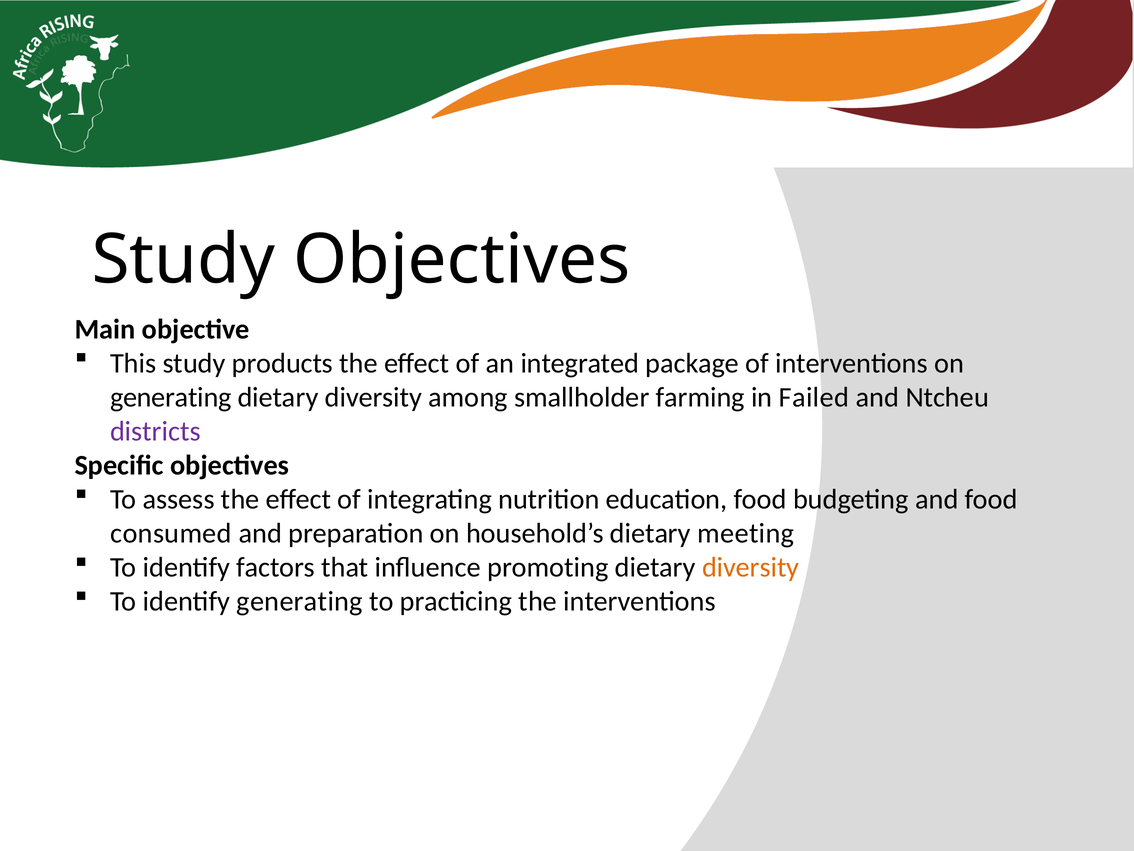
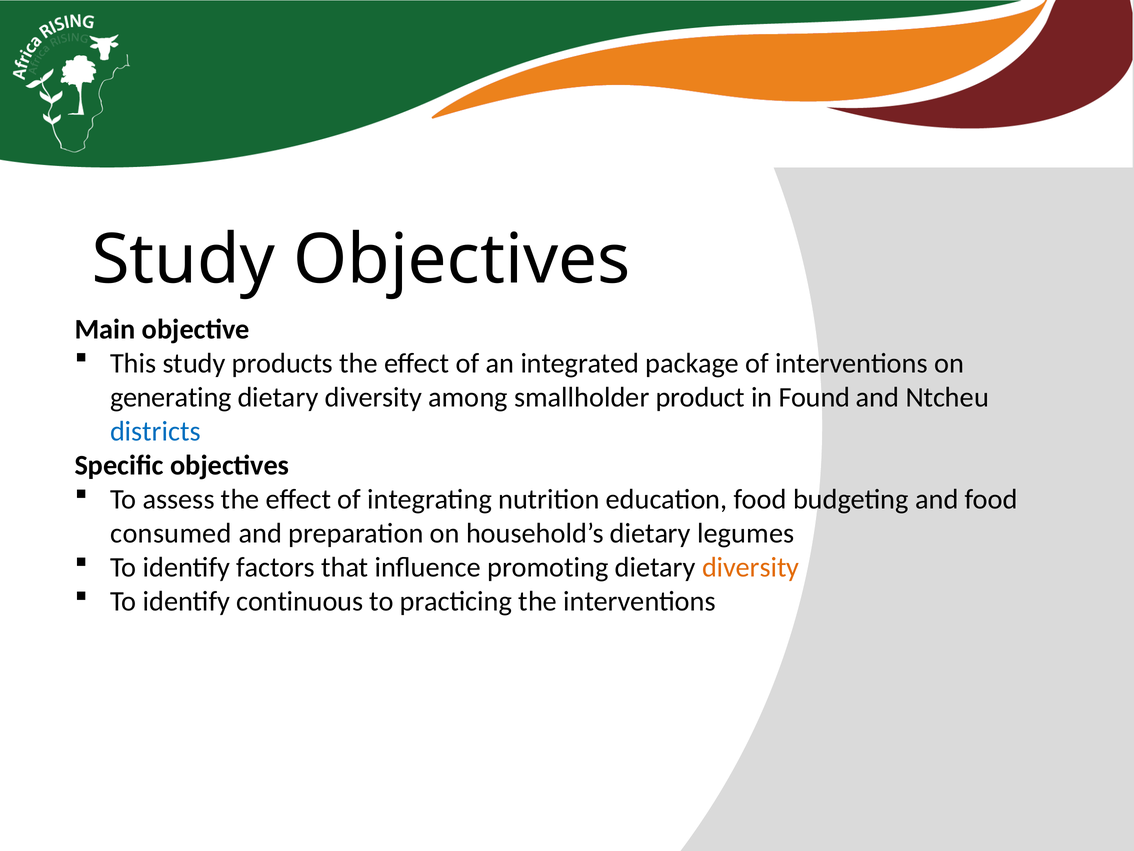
farming: farming -> product (700, 397)
Failed: Failed -> Found (814, 397)
districts colour: purple -> blue (155, 431)
meeting: meeting -> legumes (746, 533)
identify generating: generating -> continuous (300, 601)
